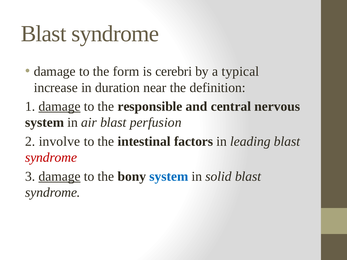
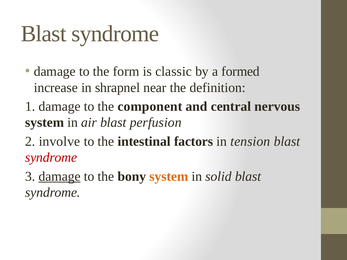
cerebri: cerebri -> classic (174, 71)
typical: typical -> formed (241, 71)
duration: duration -> shrapnel (118, 88)
damage underline: present -> none (60, 107)
responsible: responsible -> component (150, 107)
leading: leading -> tension (250, 142)
system colour: blue -> orange (169, 177)
